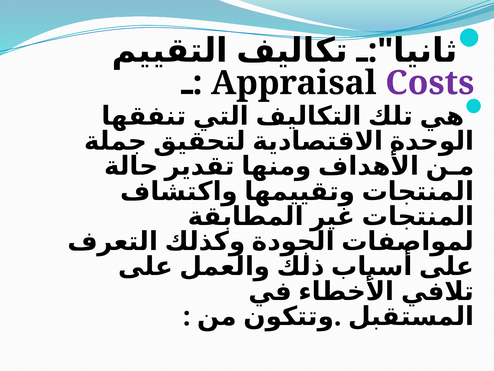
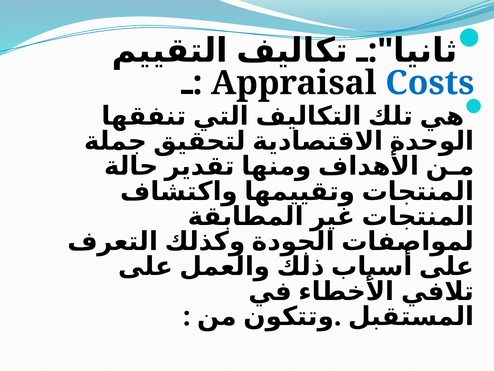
Costs colour: purple -> blue (430, 83)
